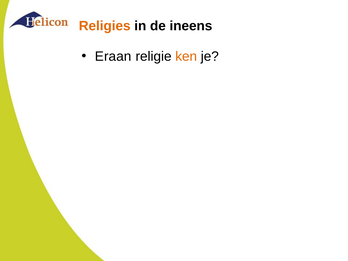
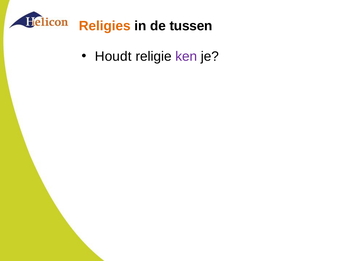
ineens: ineens -> tussen (191, 26)
Eraan: Eraan -> Houdt (113, 56)
ken colour: orange -> purple (186, 56)
